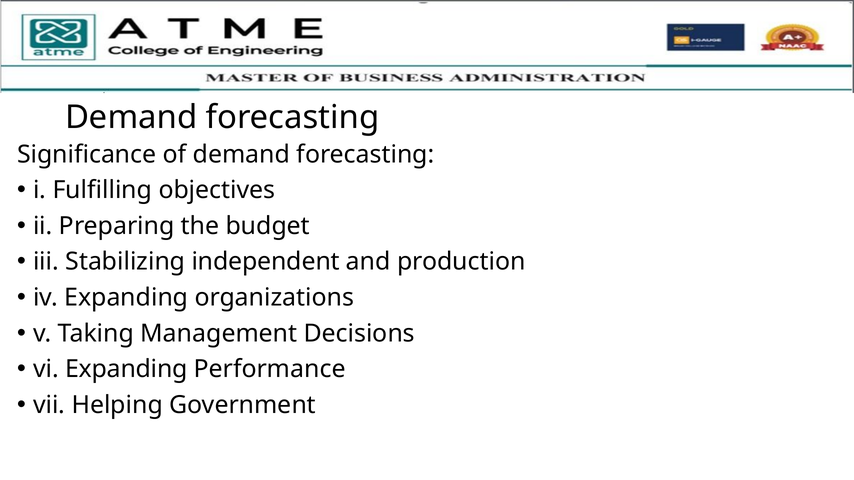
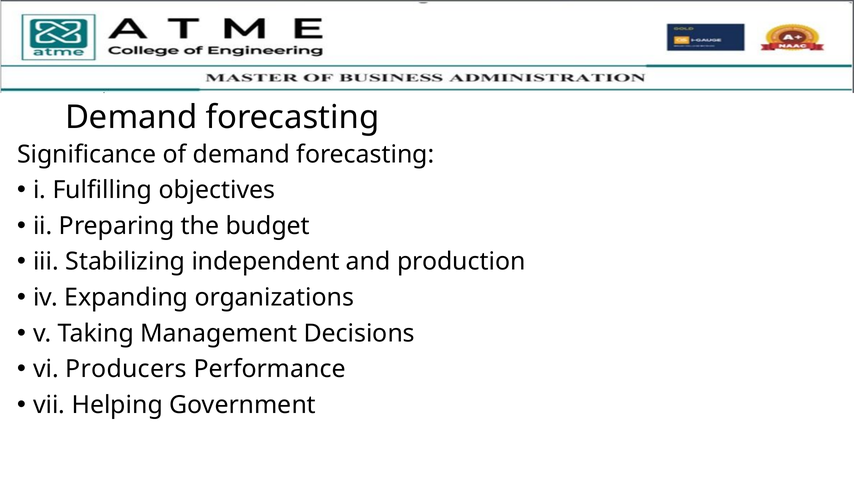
vi Expanding: Expanding -> Producers (126, 369)
